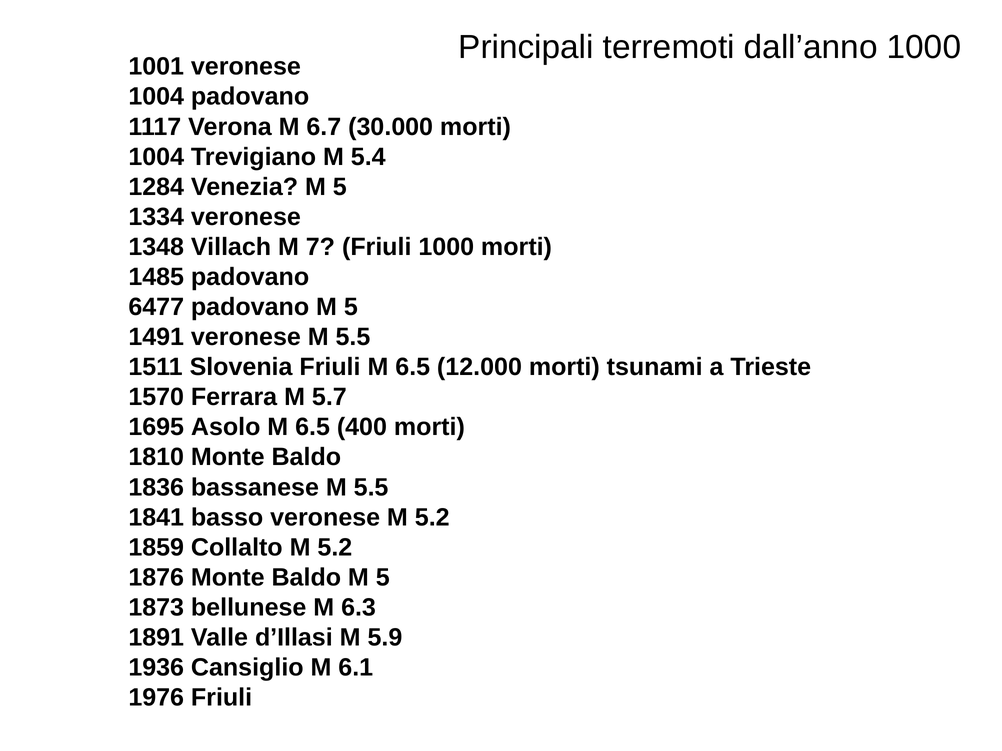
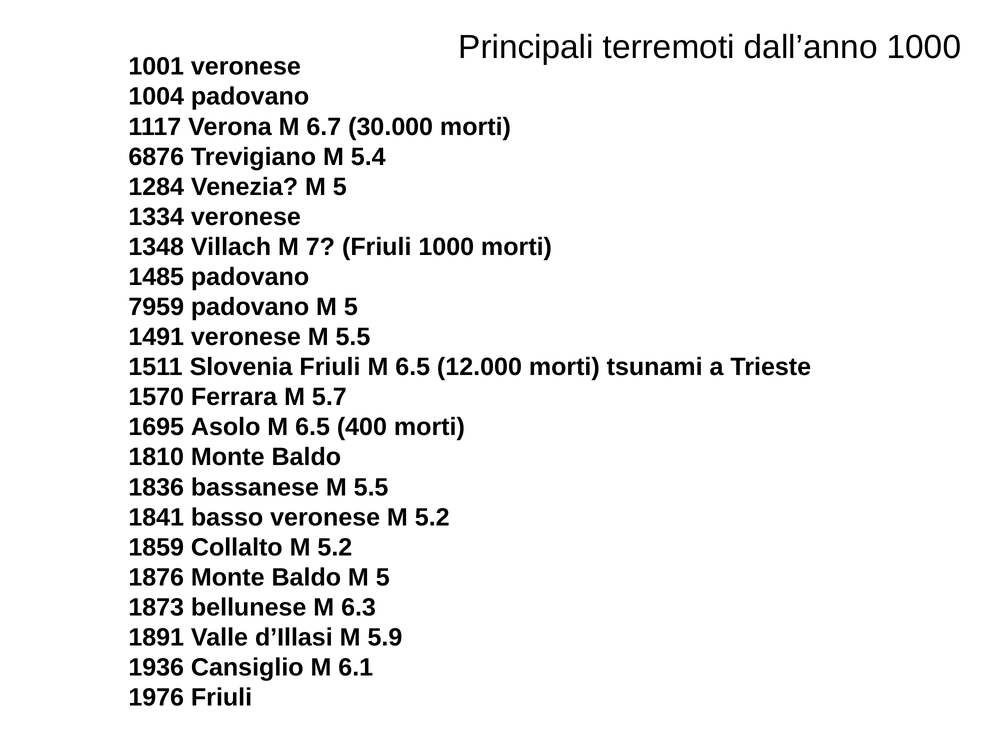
1004: 1004 -> 6876 (156, 157)
6477: 6477 -> 7959 (156, 307)
